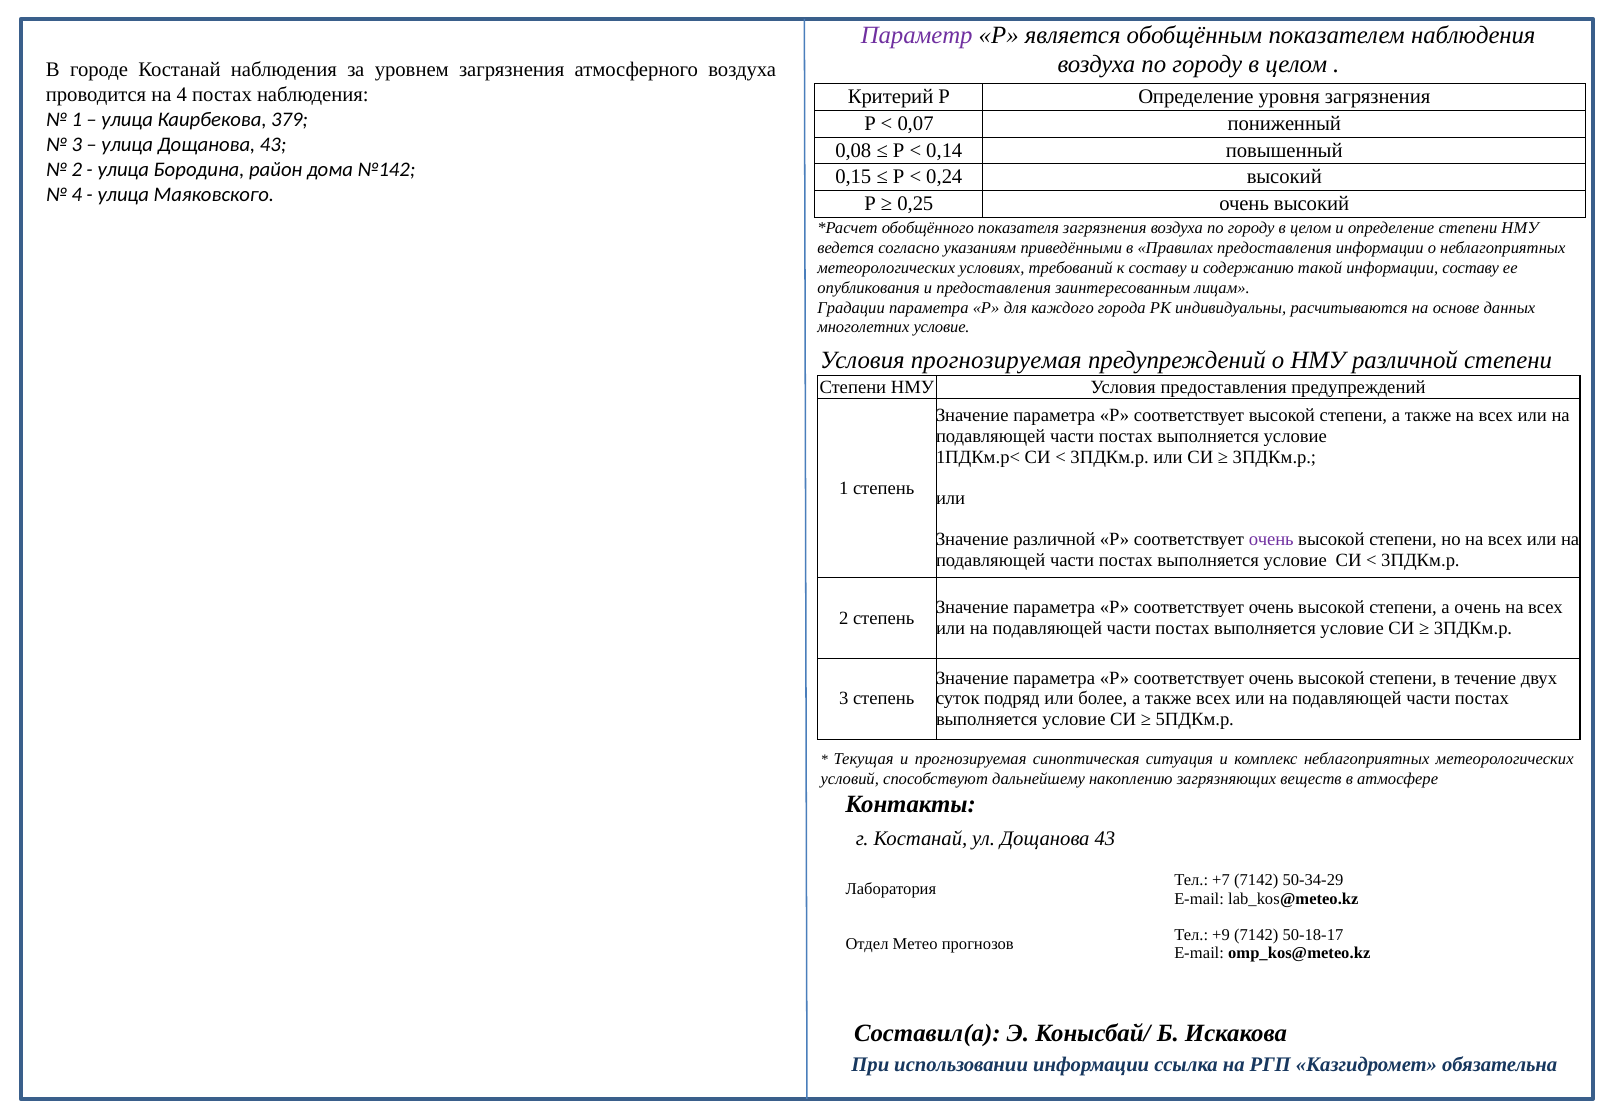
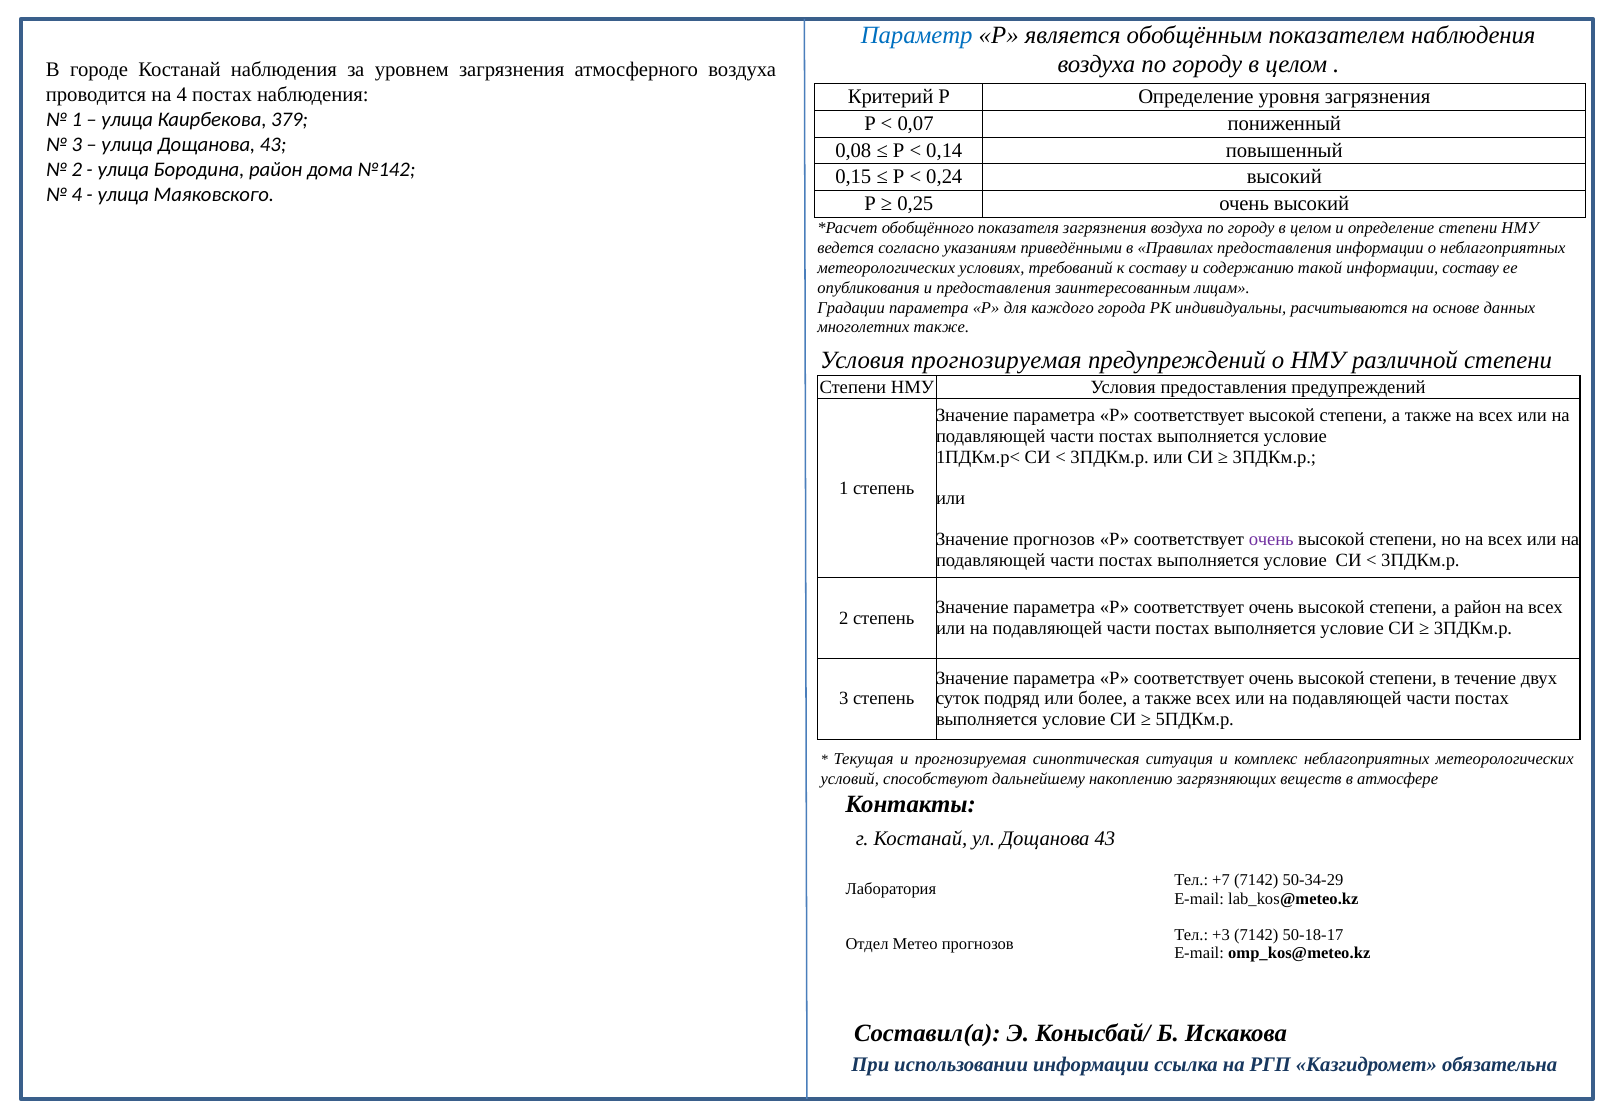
Параметр colour: purple -> blue (917, 35)
многолетних условие: условие -> также (941, 327)
Значение различной: различной -> прогнозов (1054, 539)
а очень: очень -> район (1478, 607)
+9: +9 -> +3 (1221, 934)
